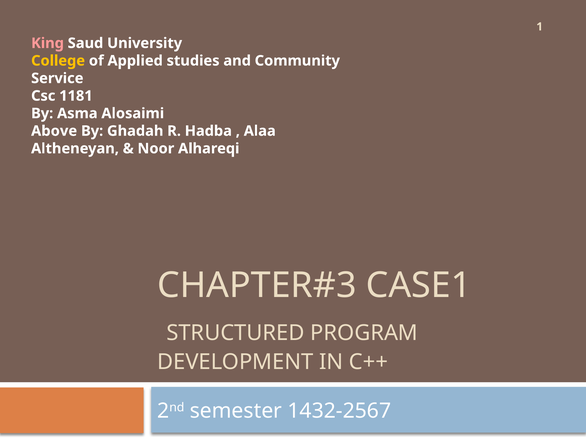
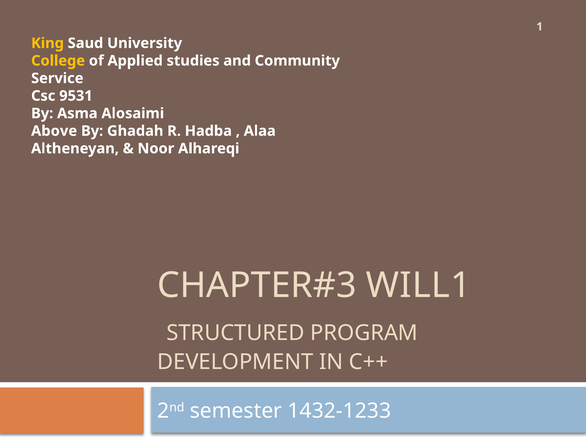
King colour: pink -> yellow (48, 43)
1181: 1181 -> 9531 (76, 96)
CASE1: CASE1 -> WILL1 (418, 286)
1432-2567: 1432-2567 -> 1432-1233 (339, 411)
